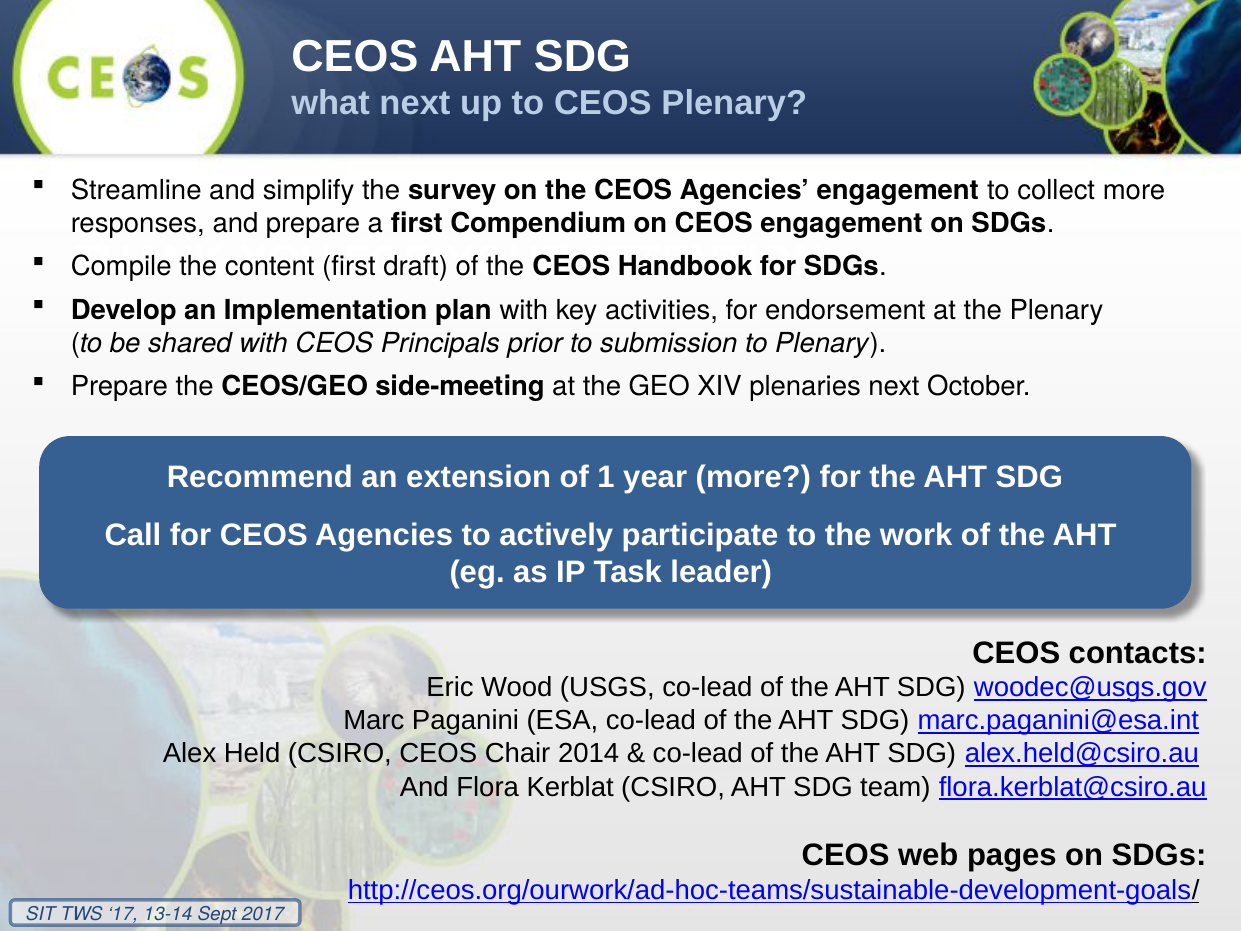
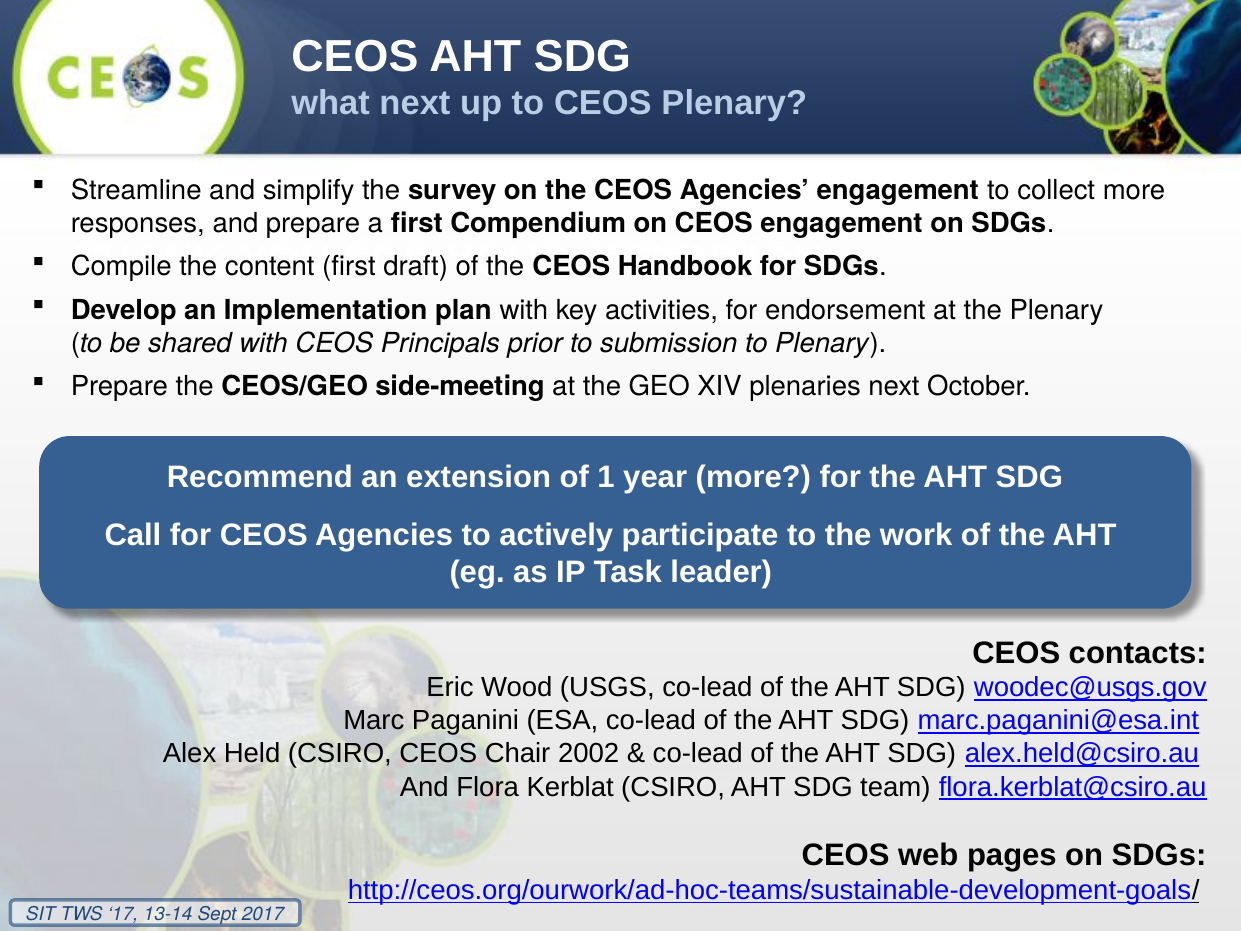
2014: 2014 -> 2002 (589, 754)
